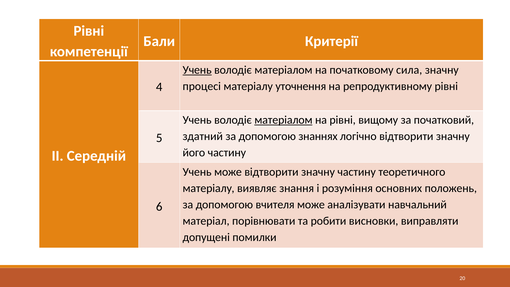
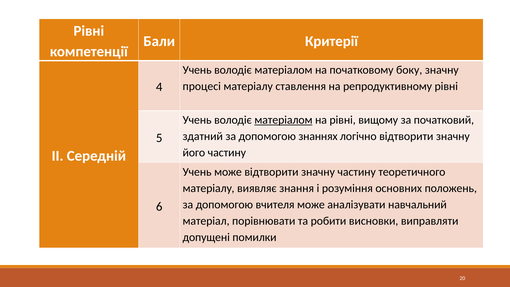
Учень underline: present -> none (197, 70)
сила: сила -> боку (409, 70)
уточнення: уточнення -> ставлення (301, 86)
